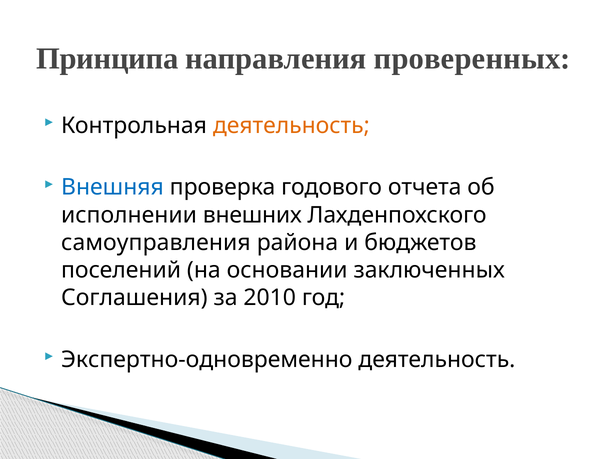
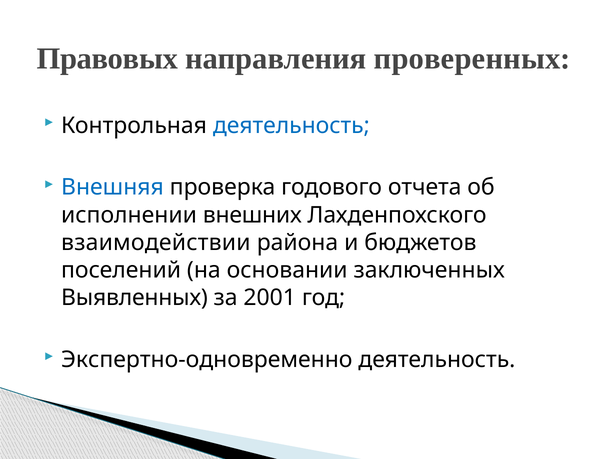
Принципа: Принципа -> Правовых (107, 59)
деятельность colour: orange -> blue (291, 125)
самоуправления: самоуправления -> взаимодействии (156, 243)
Соглашения: Соглашения -> Выявленных (134, 298)
2010: 2010 -> 2001 (270, 298)
